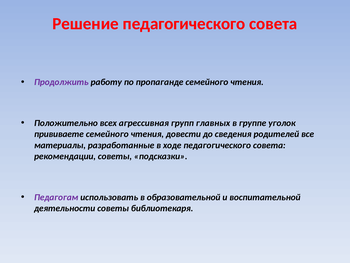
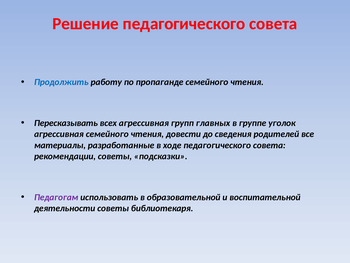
Продолжить colour: purple -> blue (61, 82)
Положительно: Положительно -> Пересказывать (66, 123)
прививаете: прививаете -> агрессивная (59, 134)
